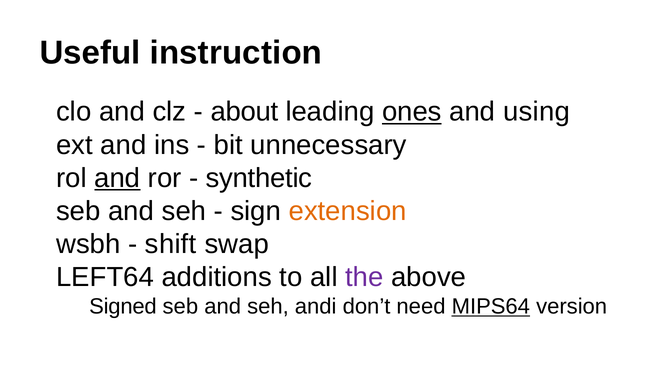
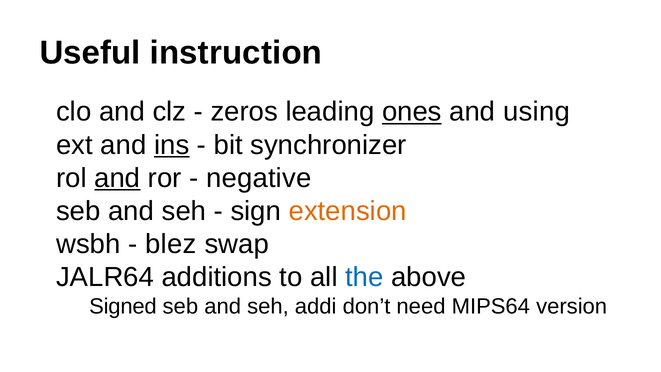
about: about -> zeros (244, 112)
ins underline: none -> present (172, 145)
unnecessary: unnecessary -> synchronizer (328, 145)
synthetic: synthetic -> negative (259, 178)
shift: shift -> blez (171, 244)
LEFT64: LEFT64 -> JALR64 (105, 277)
the colour: purple -> blue (364, 277)
andi: andi -> addi (316, 306)
MIPS64 underline: present -> none (491, 306)
